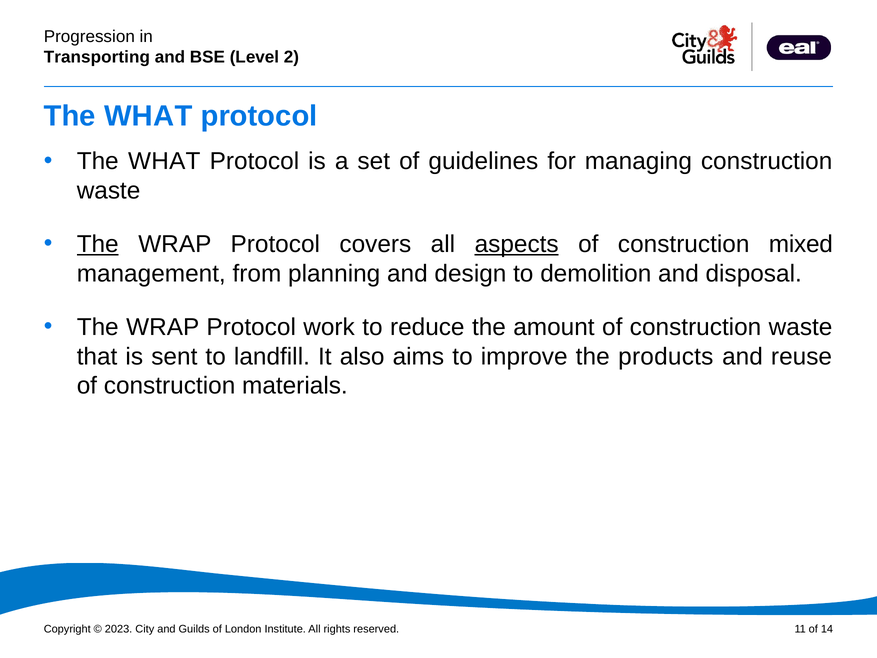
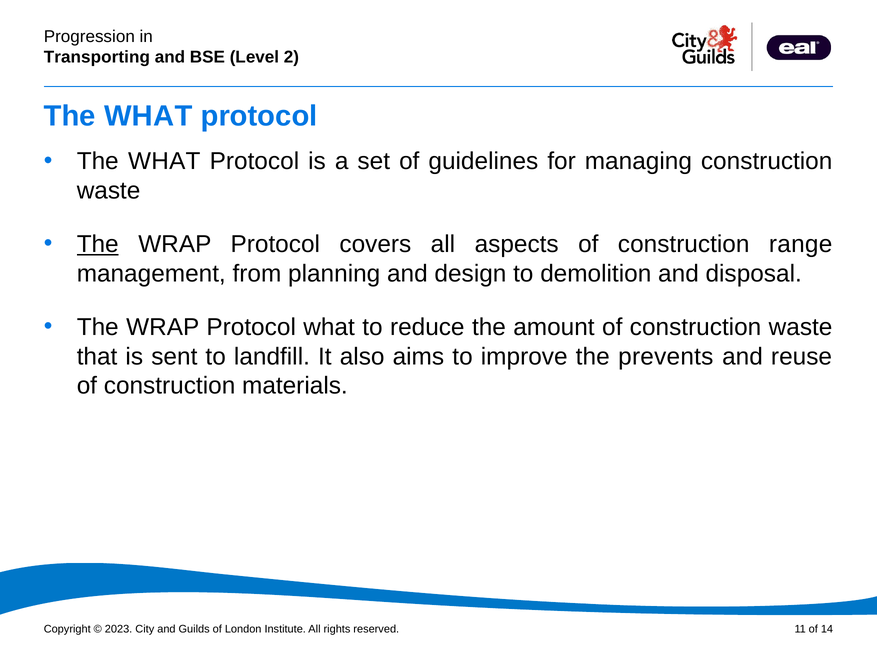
aspects underline: present -> none (517, 244)
mixed: mixed -> range (801, 244)
Protocol work: work -> what (329, 327)
products: products -> prevents (666, 356)
